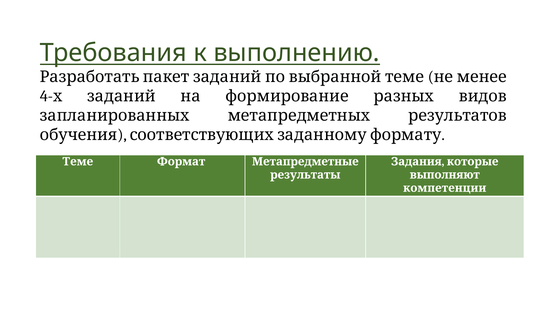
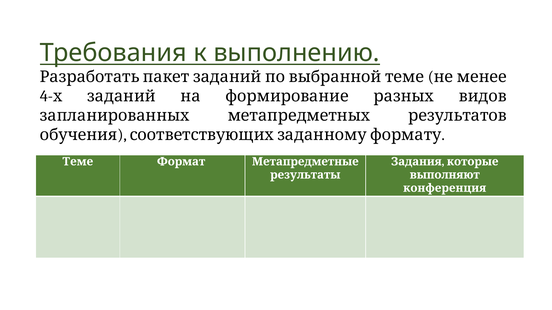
компетенции: компетенции -> конференция (445, 188)
